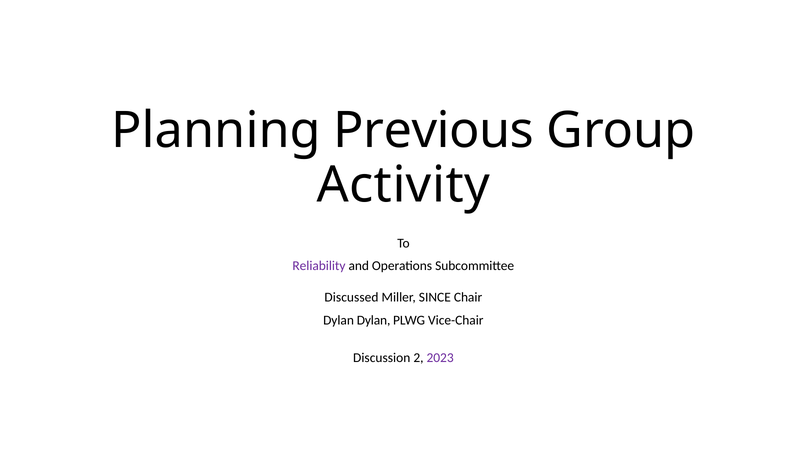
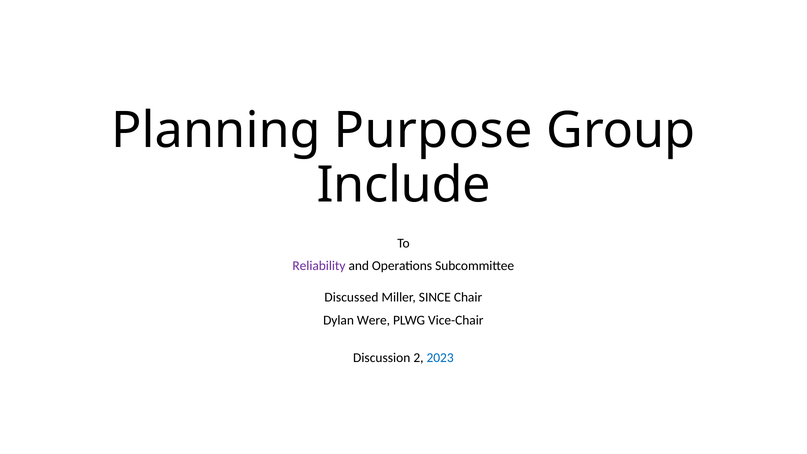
Previous: Previous -> Purpose (433, 130)
Activity: Activity -> Include (404, 185)
Dylan Dylan: Dylan -> Were (374, 320)
2023 colour: purple -> blue (440, 358)
